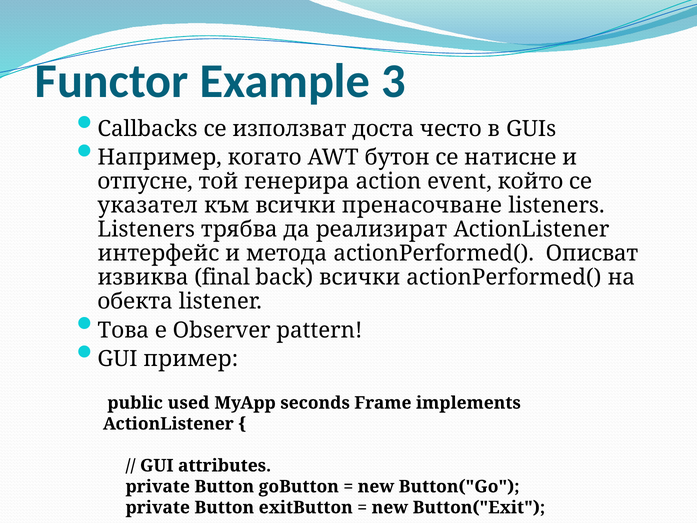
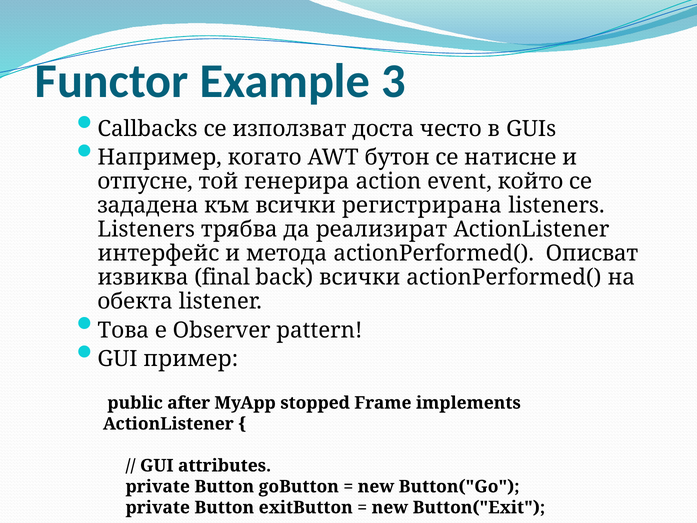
указател: указател -> зададена (148, 205)
пренасочване: пренасочване -> регистрирана (422, 205)
used: used -> after (189, 403)
seconds: seconds -> stopped (315, 403)
